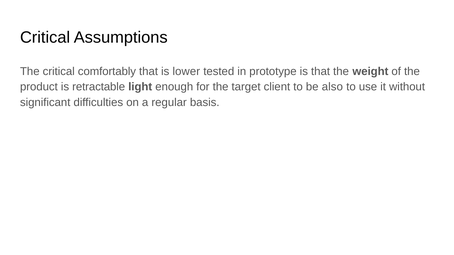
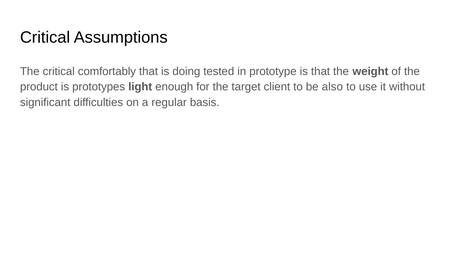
lower: lower -> doing (186, 71)
retractable: retractable -> prototypes (99, 87)
